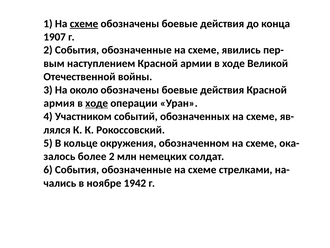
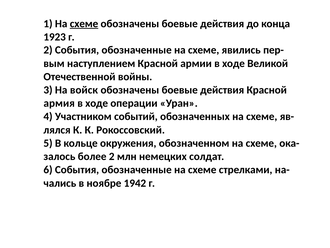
1907: 1907 -> 1923 (55, 37)
около: около -> войск (84, 90)
ходе underline: present -> none (97, 103)
